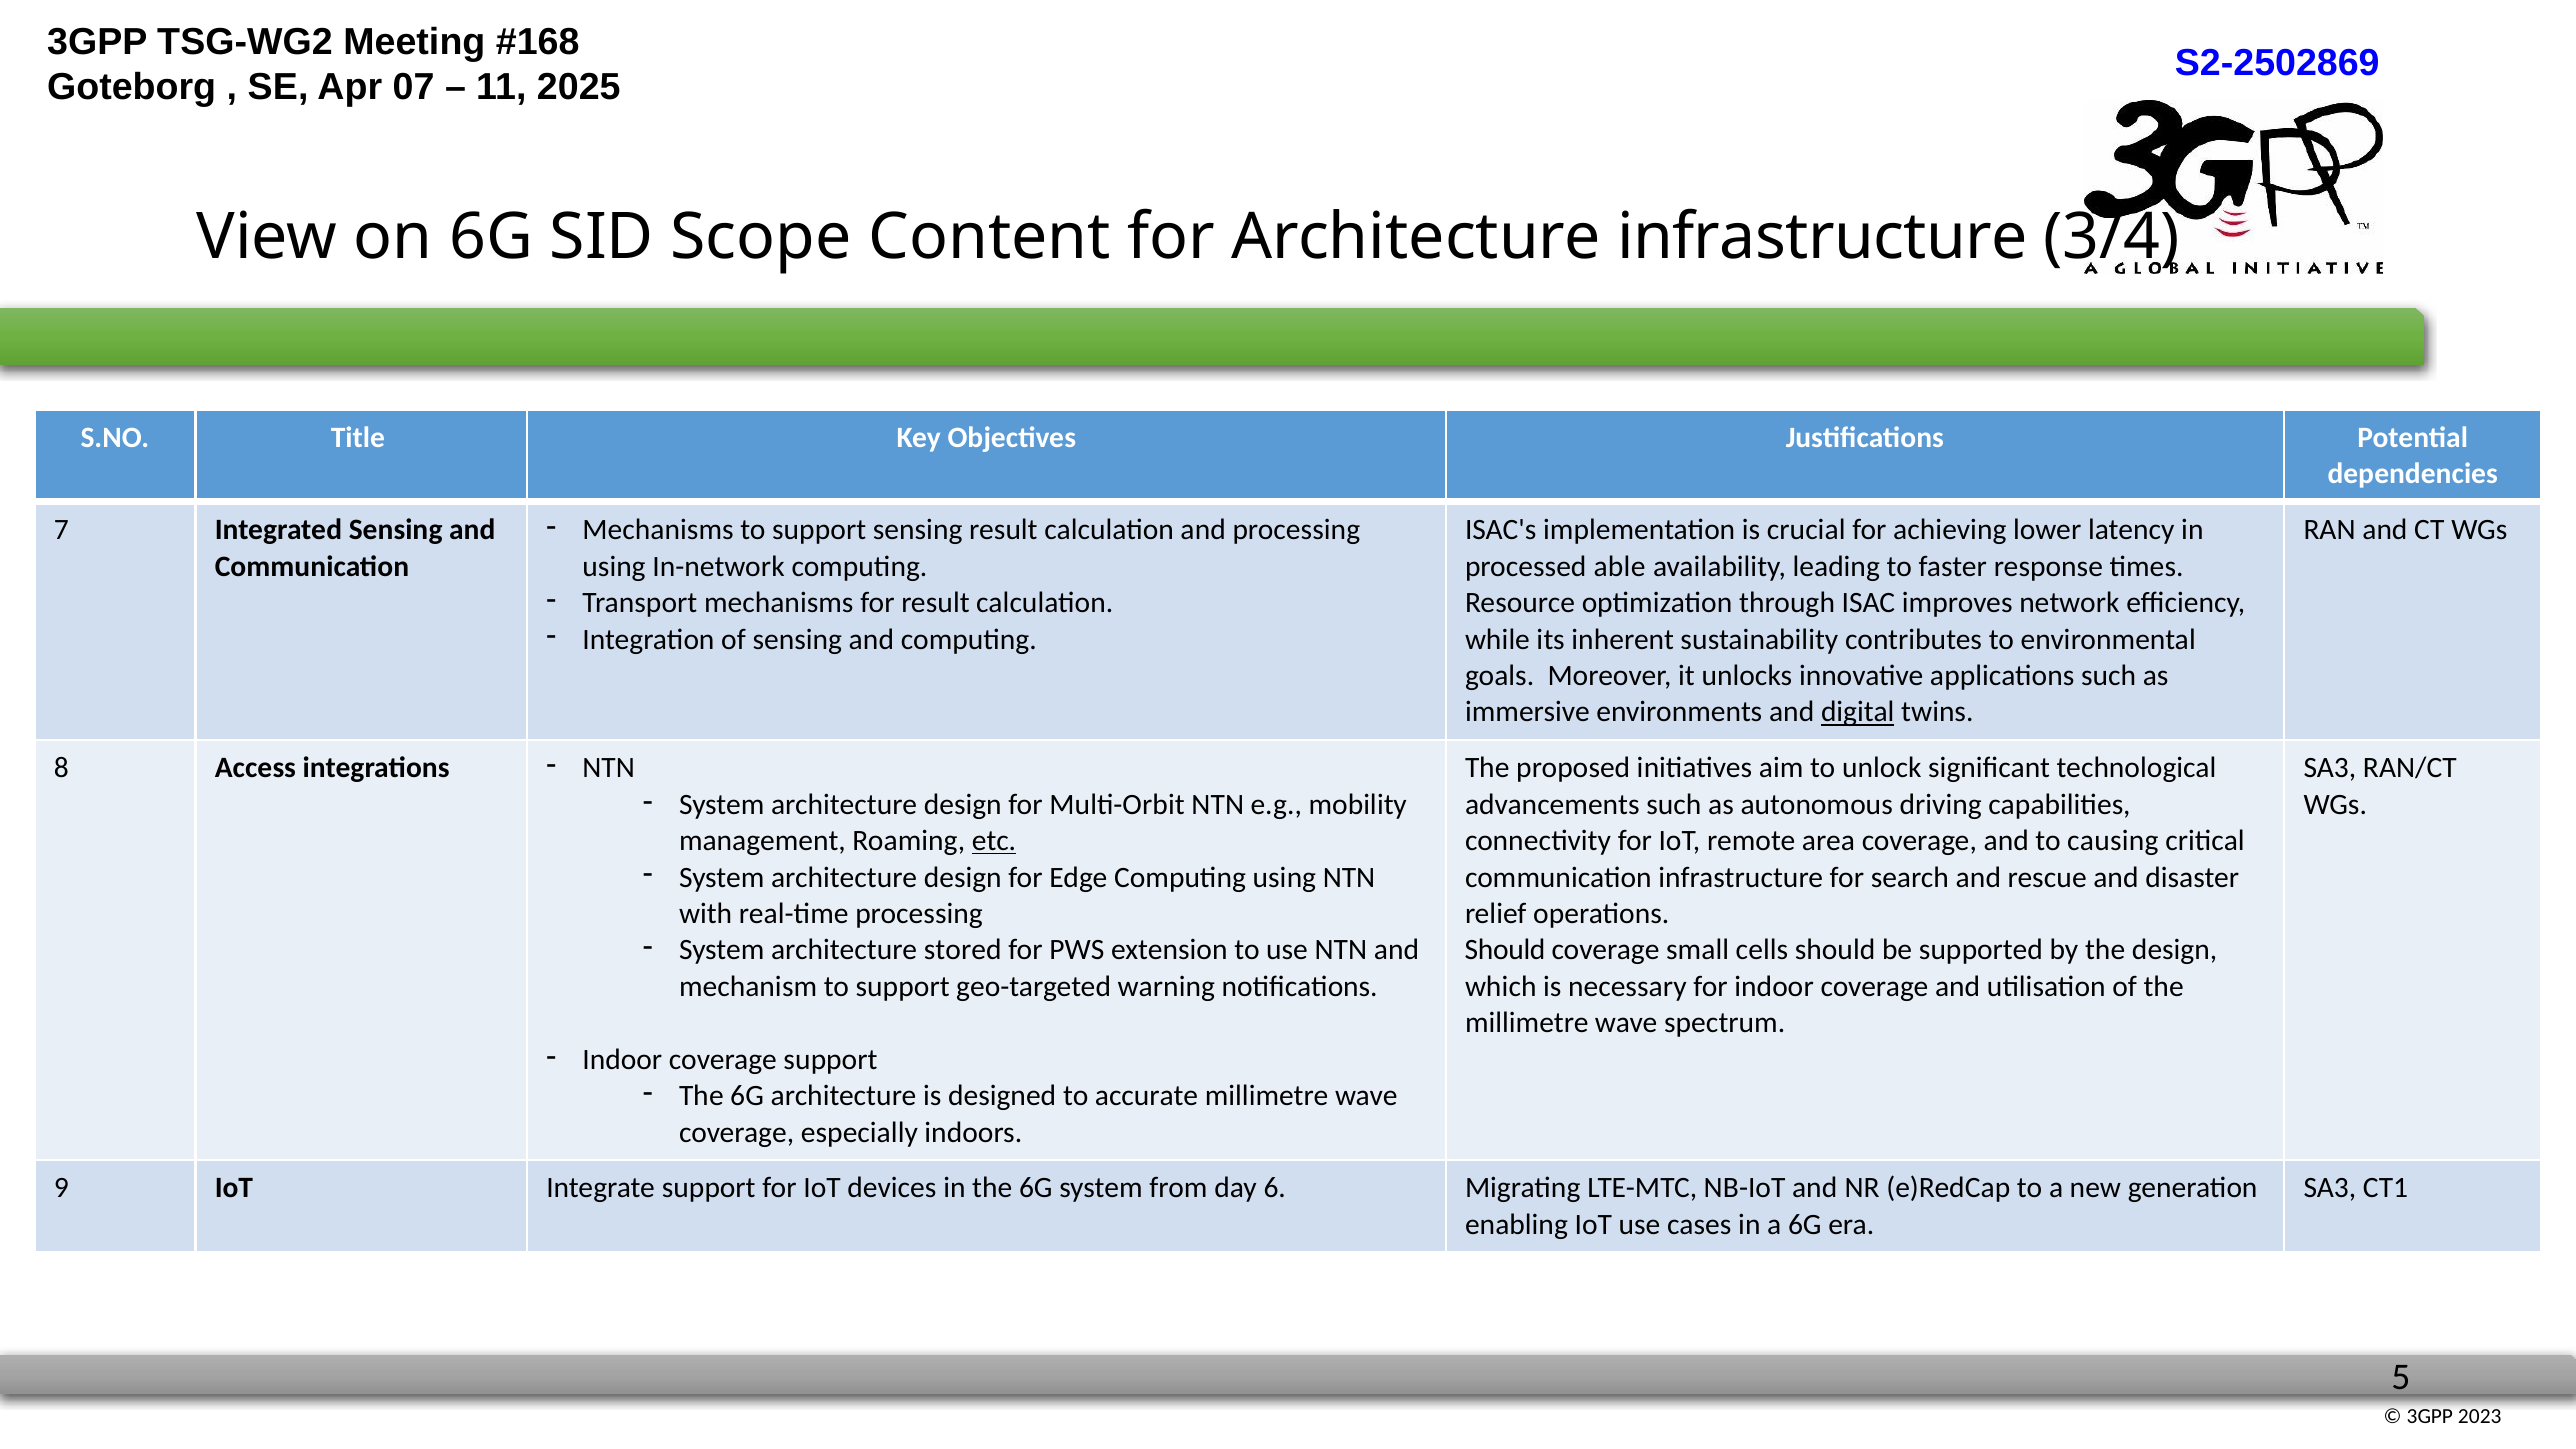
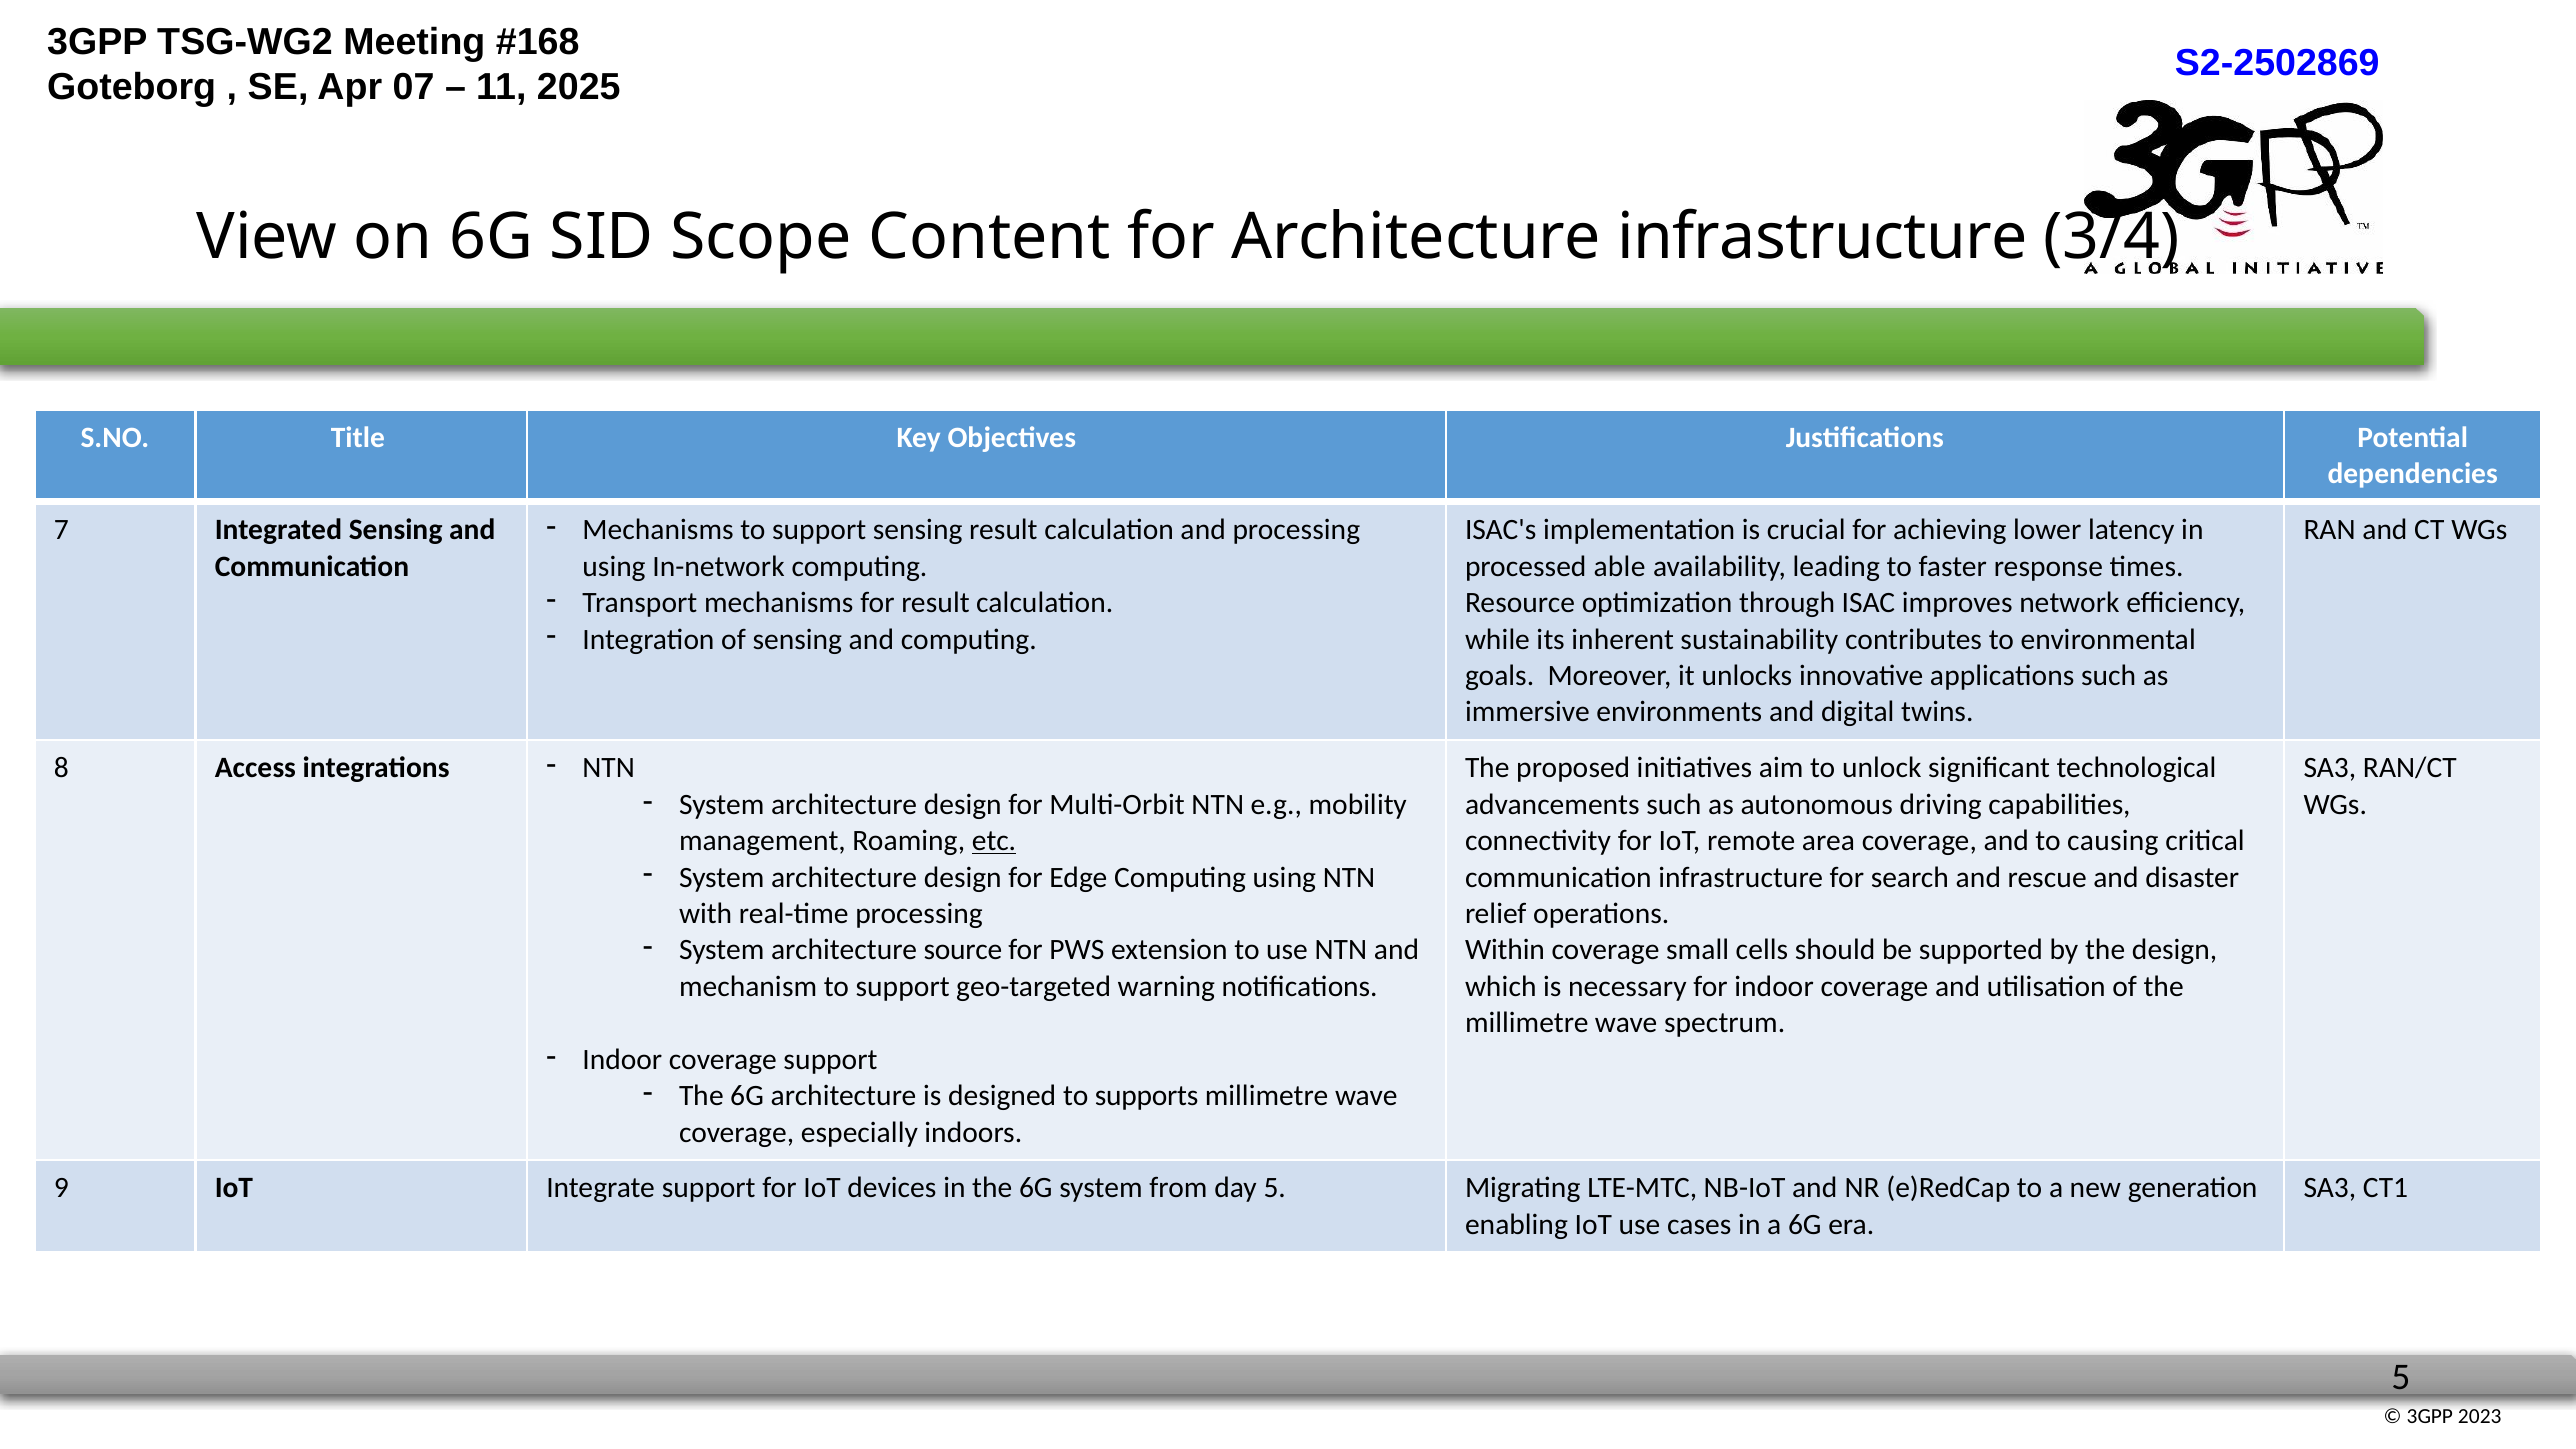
digital underline: present -> none (1858, 712)
stored: stored -> source (963, 950)
Should: Should -> Within (1505, 950)
accurate: accurate -> supports (1147, 1096)
day 6: 6 -> 5 (1275, 1188)
